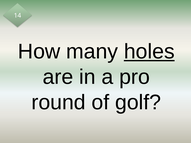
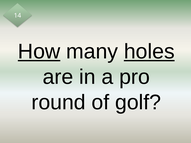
How underline: none -> present (39, 52)
